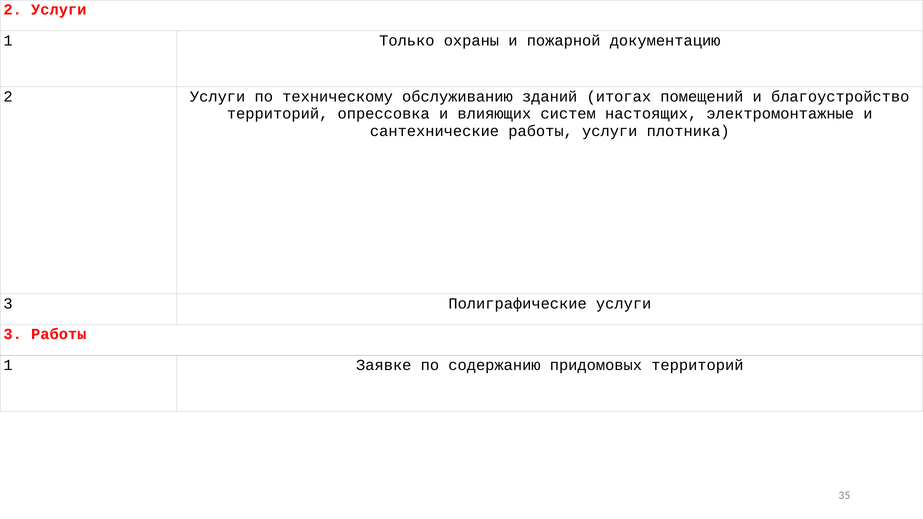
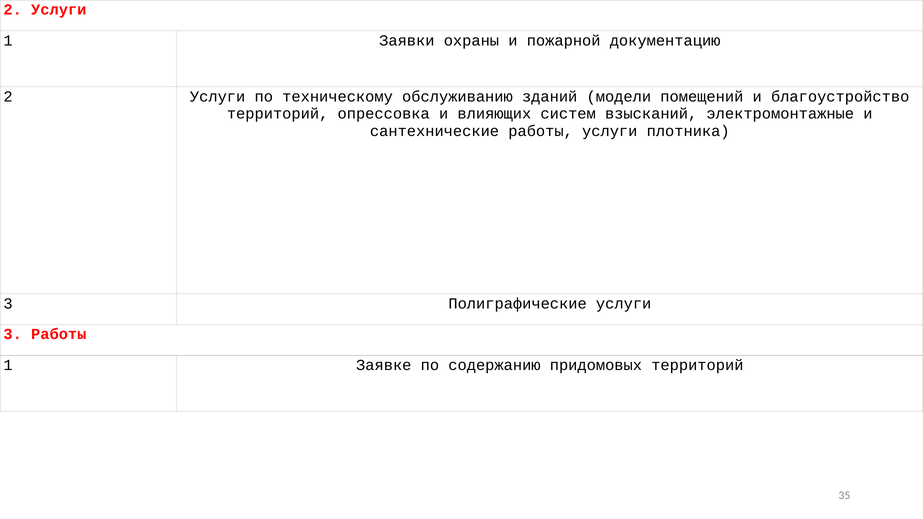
Только: Только -> Заявки (407, 40)
итогах: итогах -> модели (619, 96)
настоящих: настоящих -> взысканий (651, 114)
